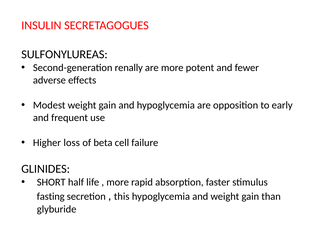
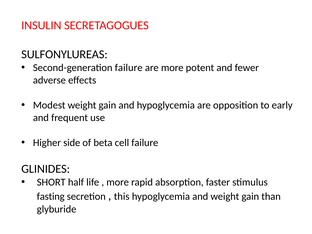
Second-generation renally: renally -> failure (129, 68)
loss: loss -> side (72, 143)
